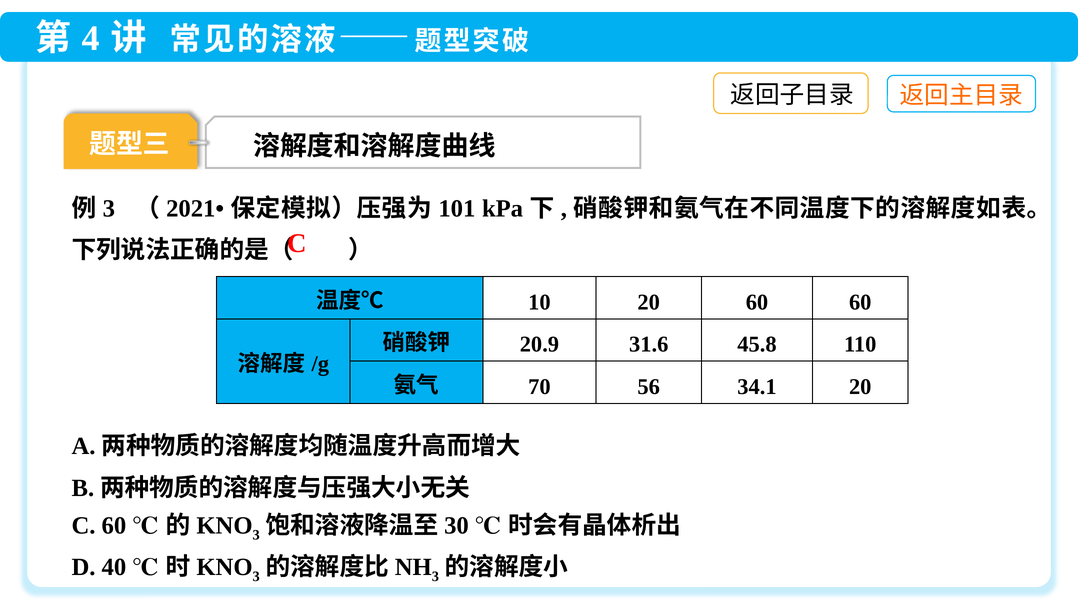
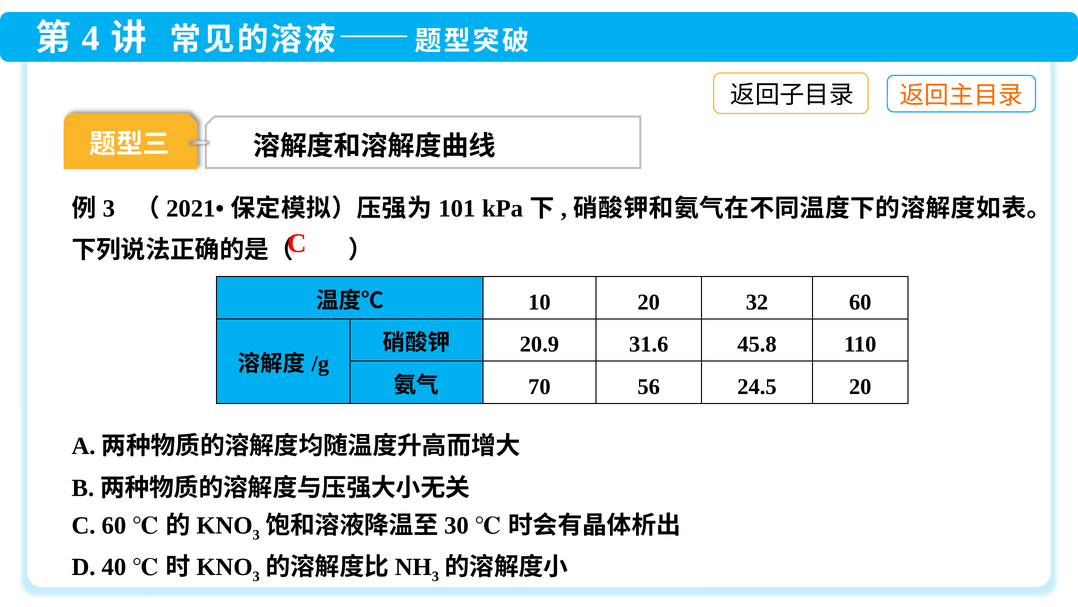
20 60: 60 -> 32 (757, 302)
34.1: 34.1 -> 24.5 (757, 386)
